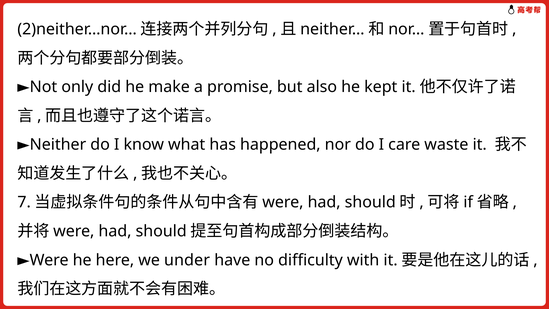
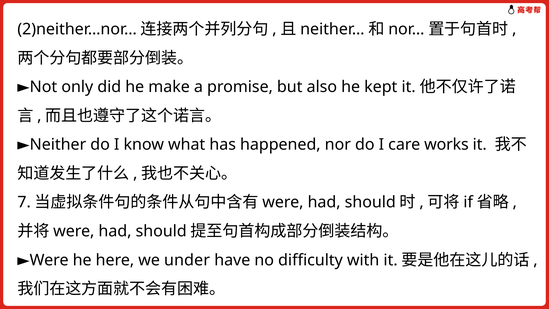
waste: waste -> works (446, 145)
